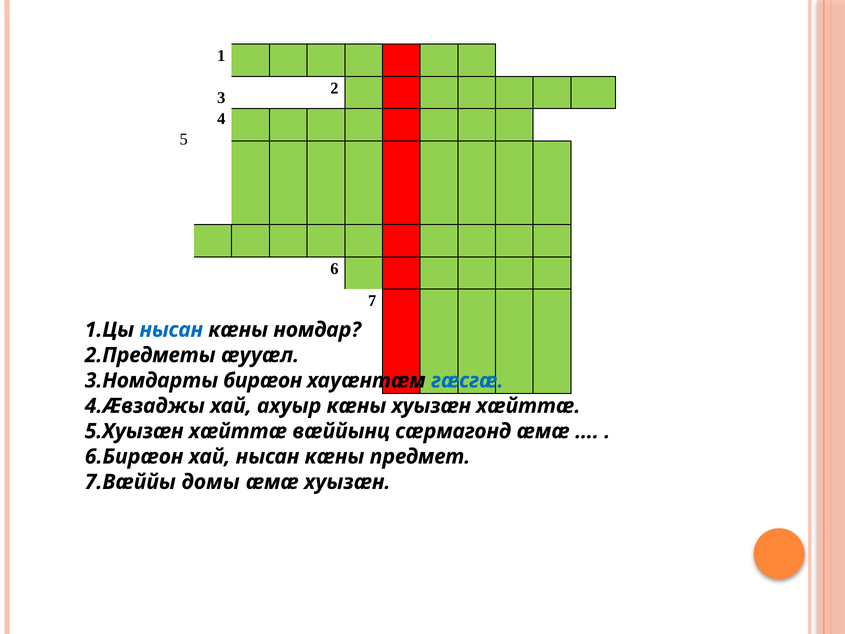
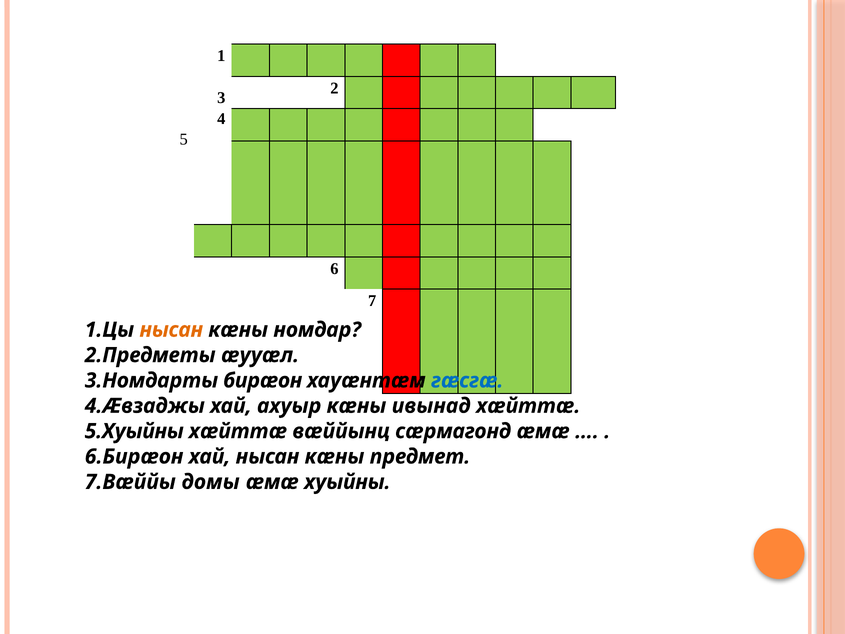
нысан colour: blue -> orange (171, 330)
кæны хуызæн: хуызæн -> ивынад (431, 406)
5.Хуызæн: 5.Хуызæн -> 5.Хуыйны (134, 431)
æмæ хуызæн: хуызæн -> хуыйны (347, 482)
